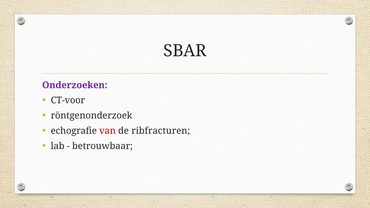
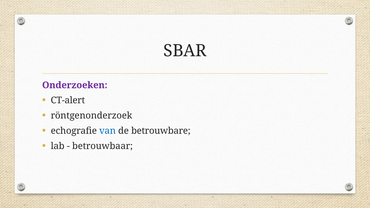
CT-voor: CT-voor -> CT-alert (68, 100)
van colour: red -> blue (108, 131)
ribfracturen: ribfracturen -> betrouwbare (161, 131)
